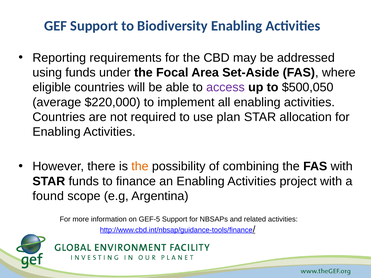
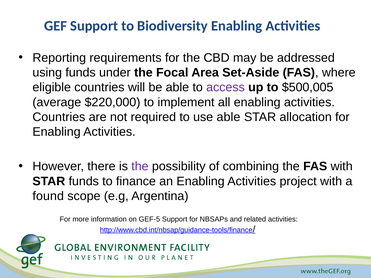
$500,050: $500,050 -> $500,005 (308, 87)
use plan: plan -> able (228, 117)
the colour: orange -> purple (140, 167)
